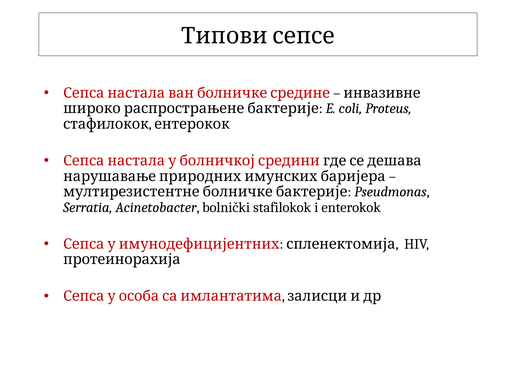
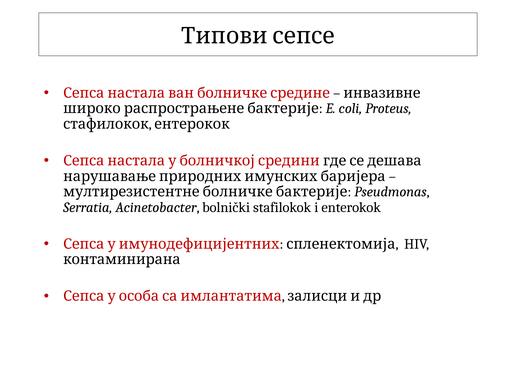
протеинорахија: протеинорахија -> контаминирана (122, 260)
